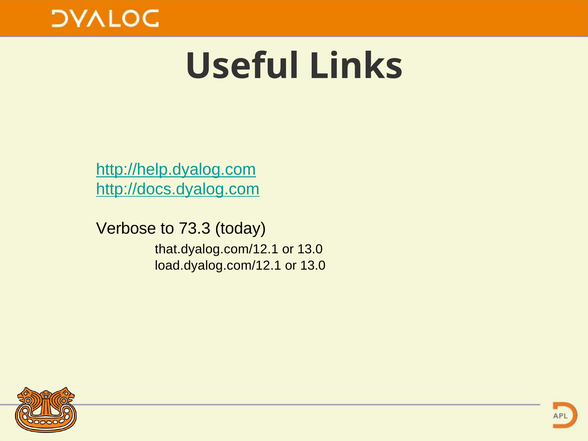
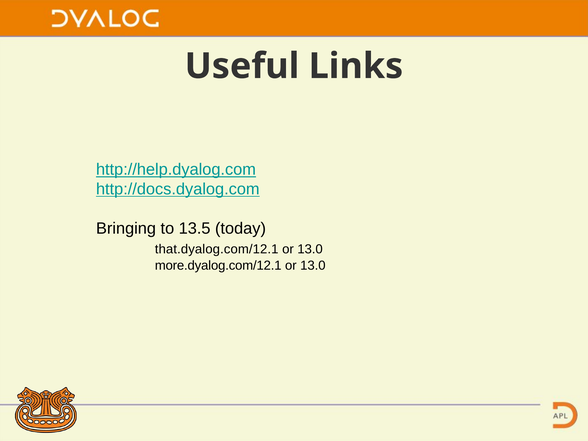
Verbose: Verbose -> Bringing (126, 228)
73.3: 73.3 -> 13.5 (195, 228)
load.dyalog.com/12.1: load.dyalog.com/12.1 -> more.dyalog.com/12.1 (218, 265)
